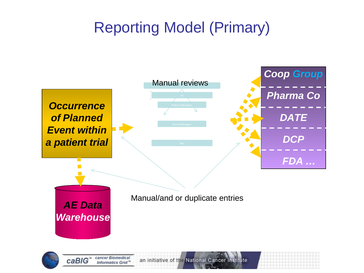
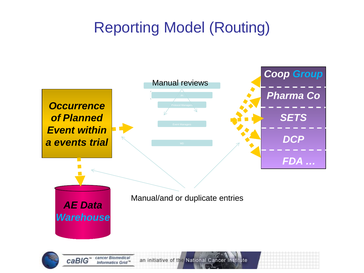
Primary: Primary -> Routing (240, 28)
DATE: DATE -> SETS (293, 118)
patient: patient -> events (70, 142)
Warehouse colour: white -> light blue (83, 217)
